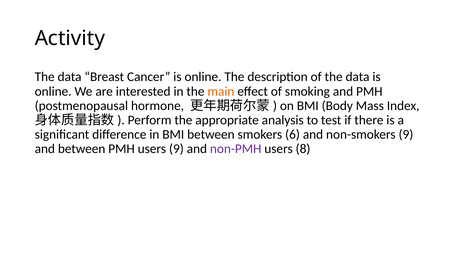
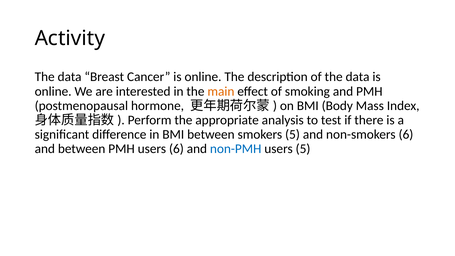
smokers 6: 6 -> 5 (293, 134)
non-smokers 9: 9 -> 6 (406, 134)
users 9: 9 -> 6 (176, 149)
non-PMH colour: purple -> blue (236, 149)
users 8: 8 -> 5 (303, 149)
